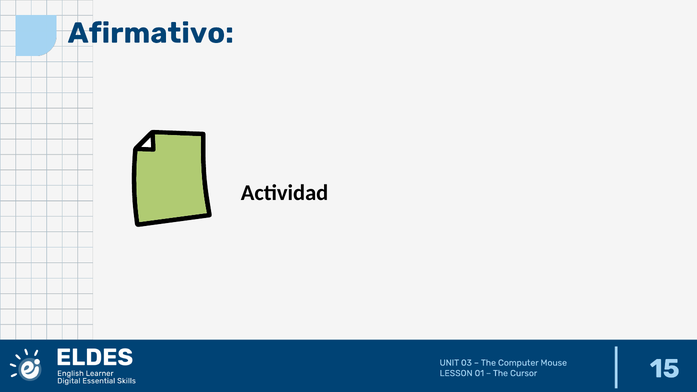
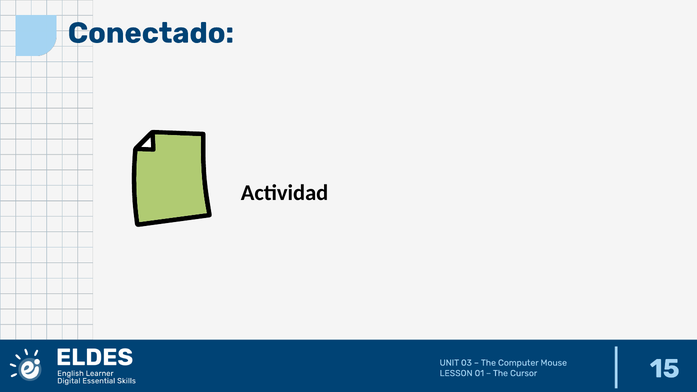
Afirmativo: Afirmativo -> Conectado (151, 33)
